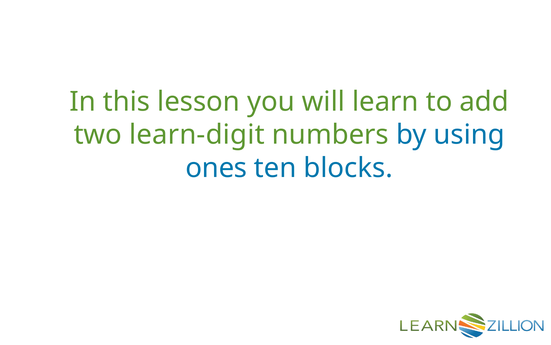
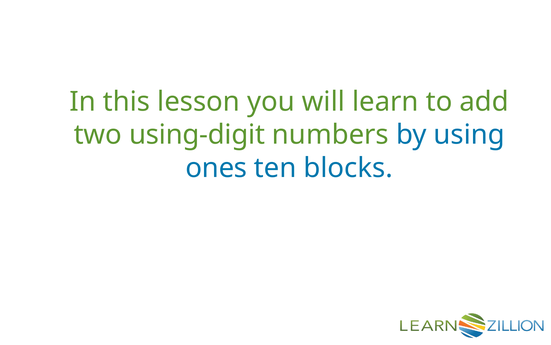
learn-digit: learn-digit -> using-digit (197, 135)
